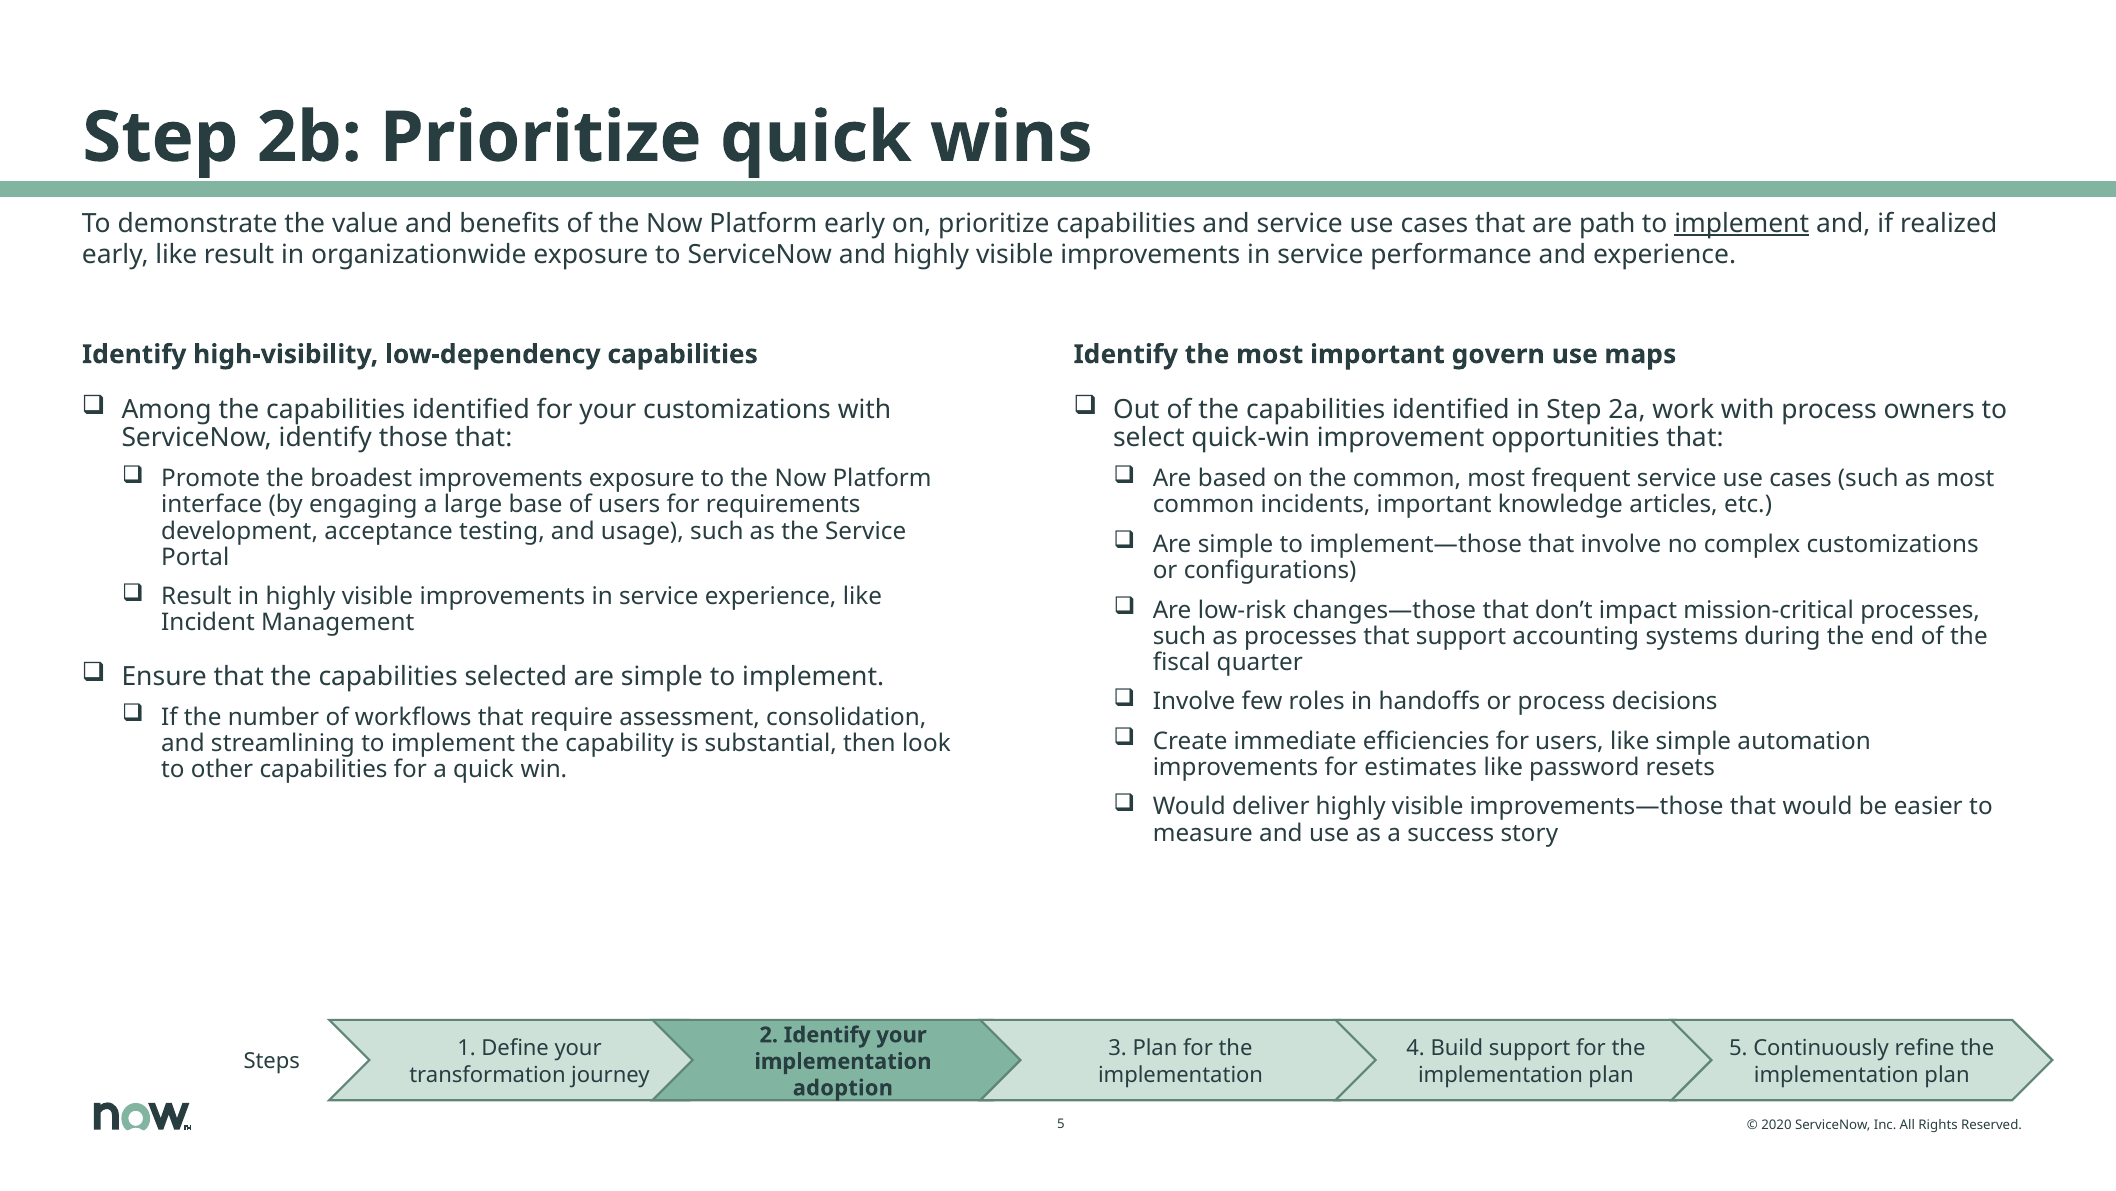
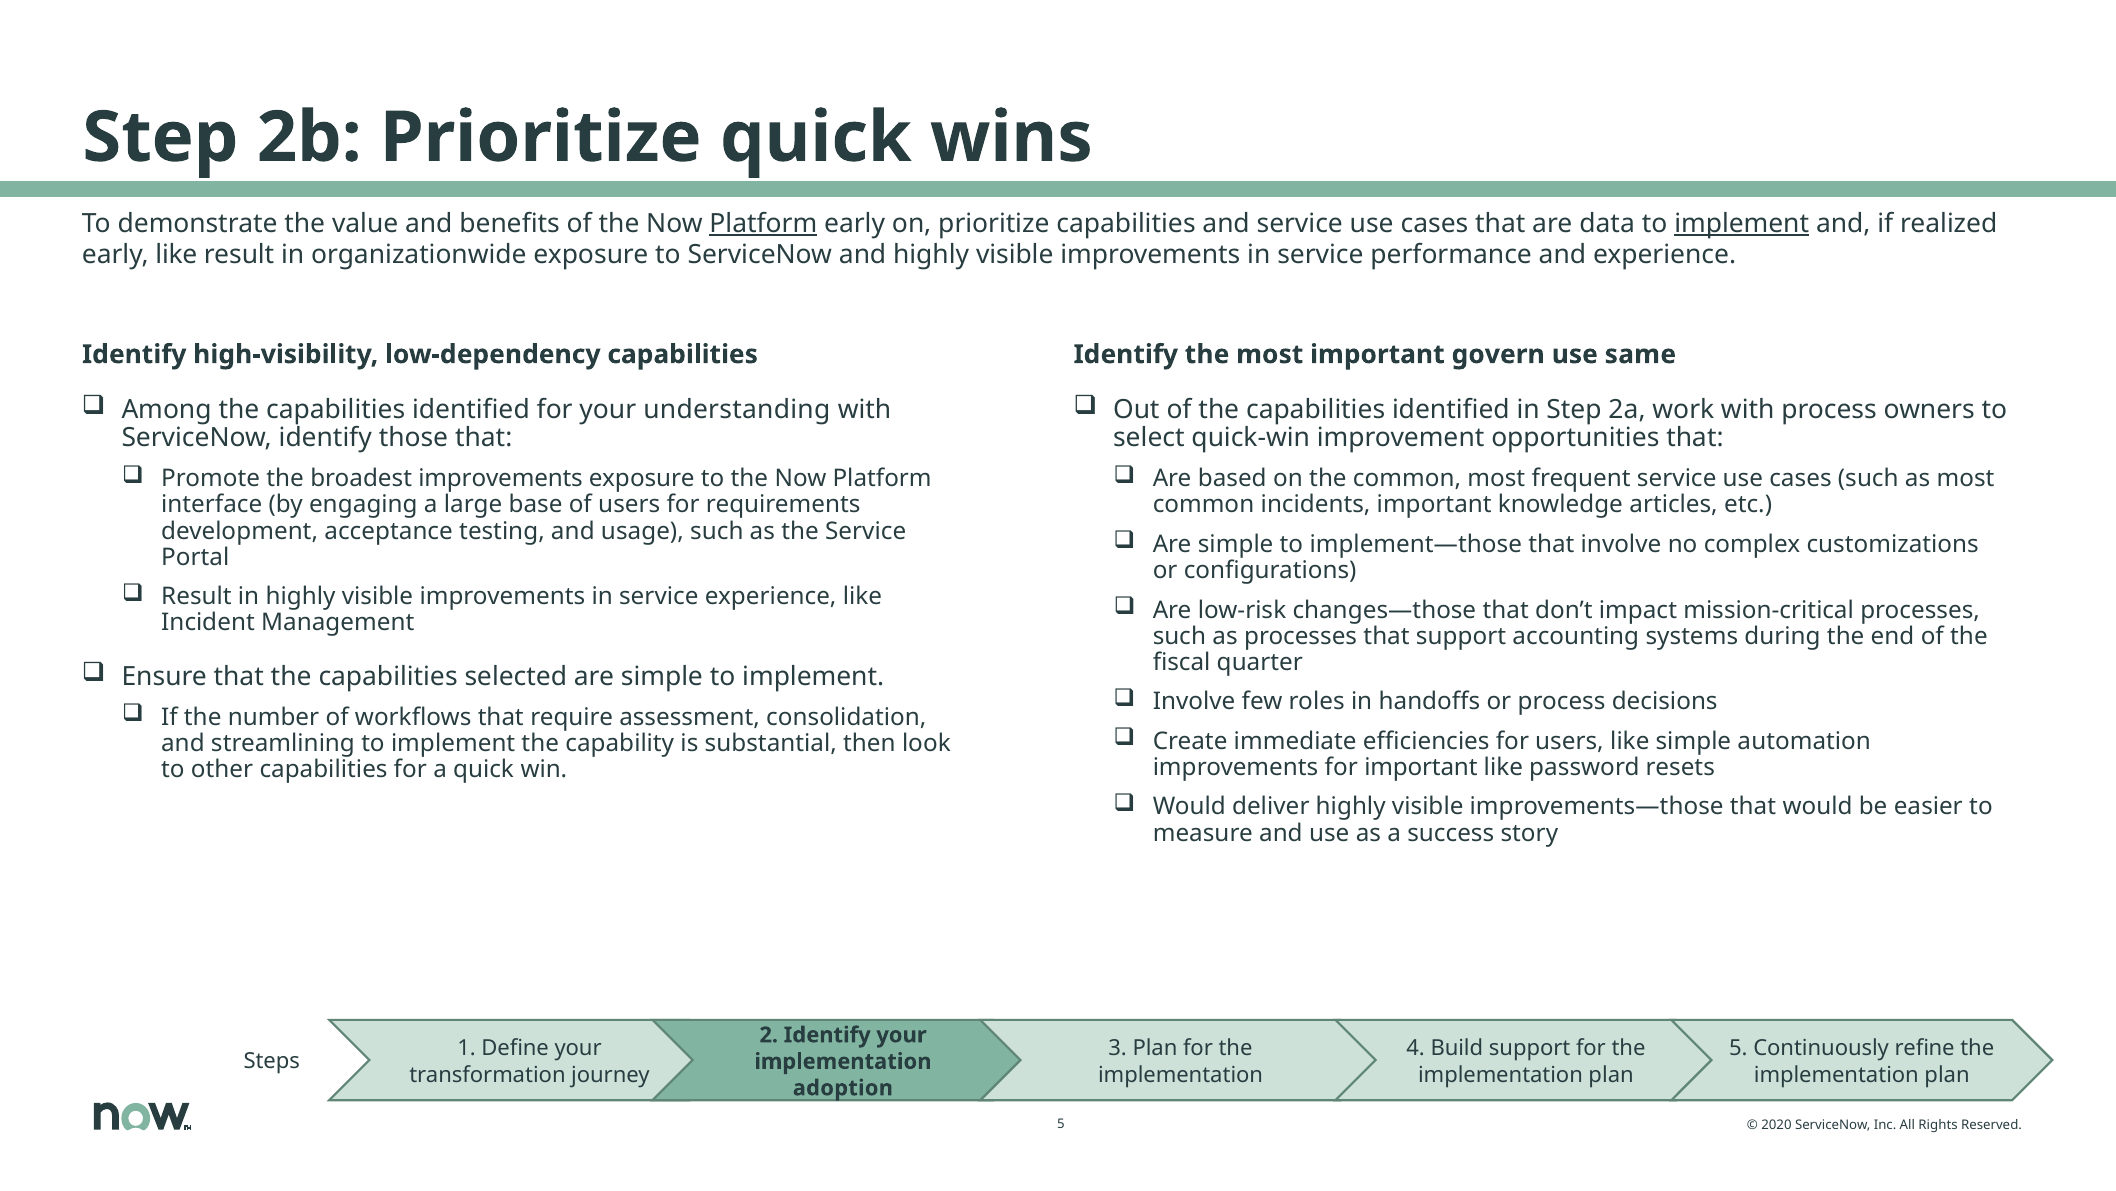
Platform underline: none -> present (763, 223)
path: path -> data (1607, 223)
maps: maps -> same (1640, 354)
your customizations: customizations -> understanding (737, 409)
for estimates: estimates -> important (1421, 767)
